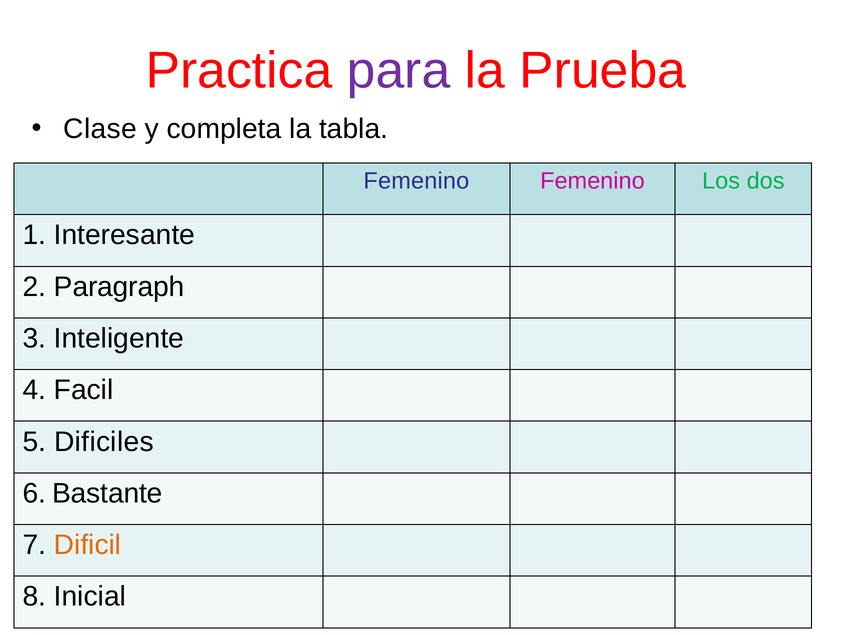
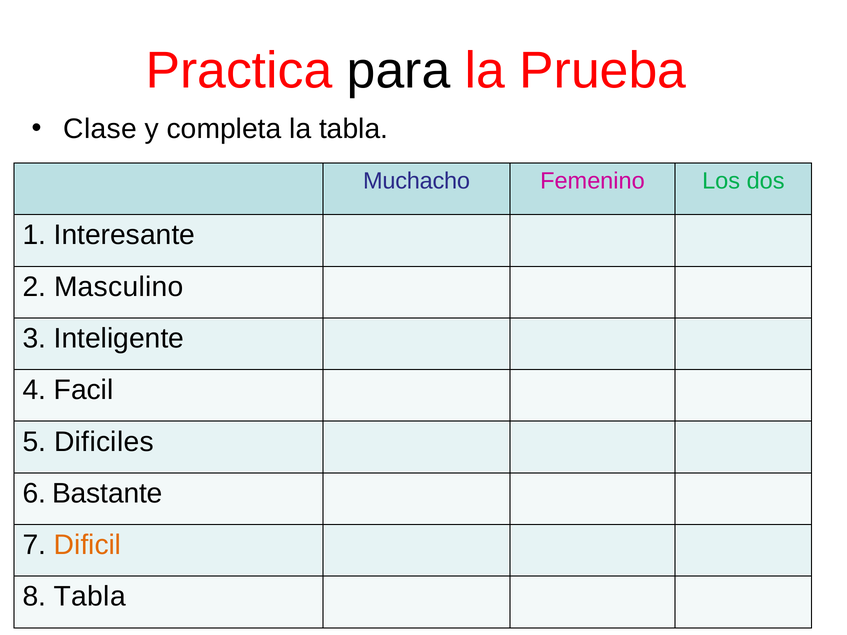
para colour: purple -> black (399, 71)
Femenino: Femenino -> Muchacho (417, 181)
Paragraph: Paragraph -> Masculino (119, 287)
8 Inicial: Inicial -> Tabla (90, 597)
